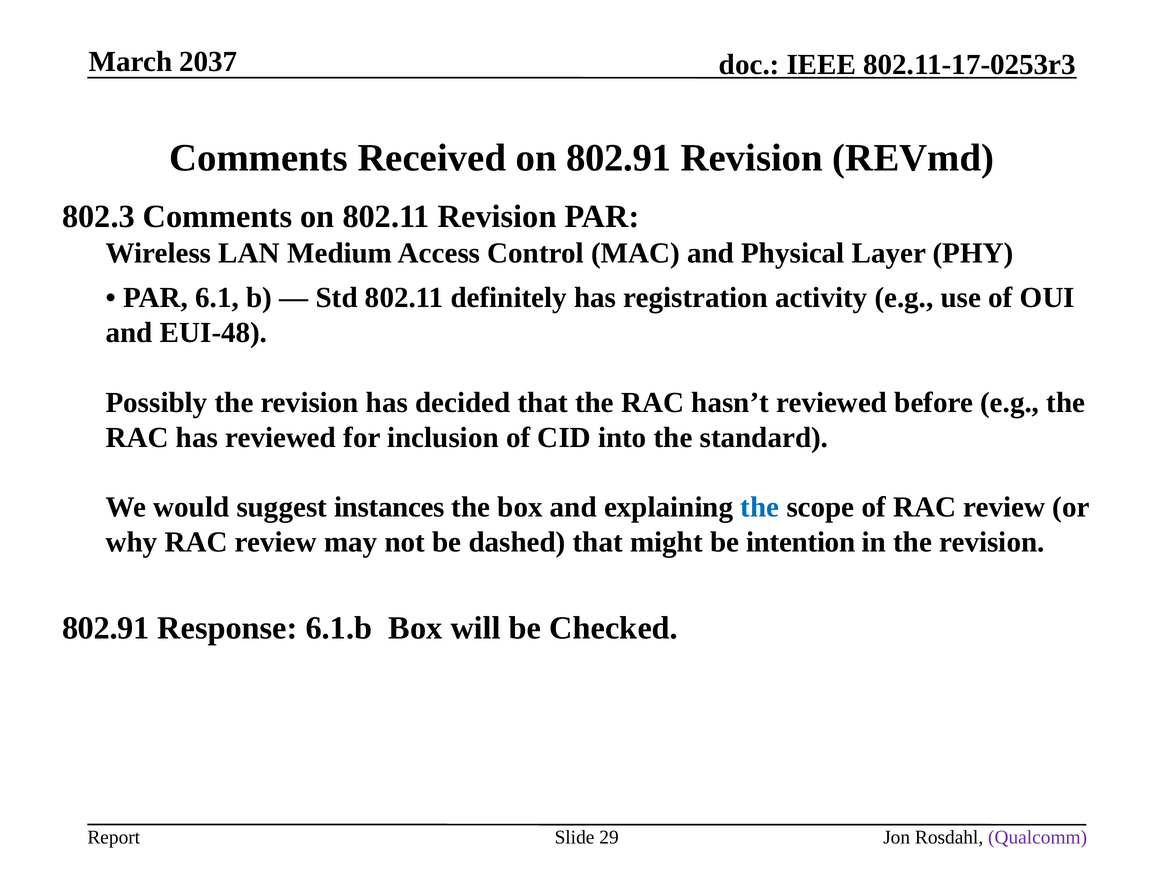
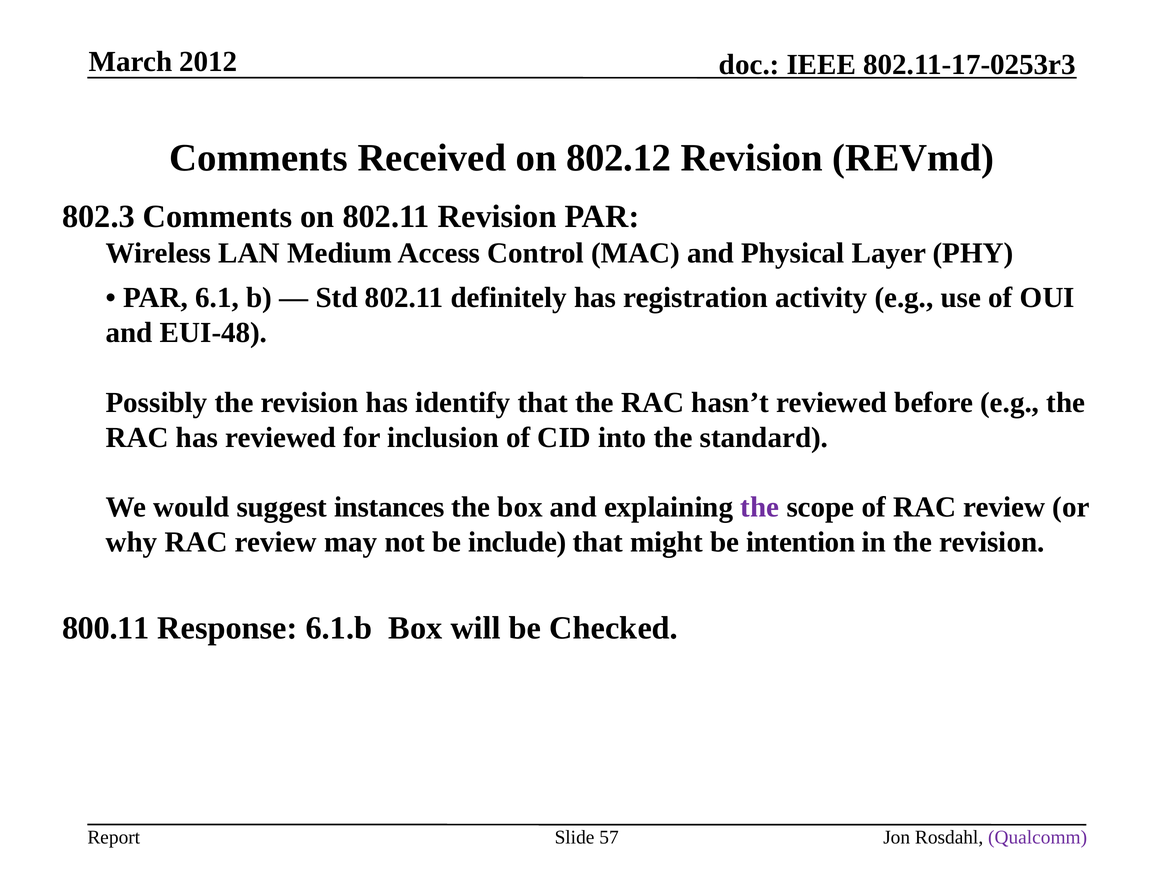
2037: 2037 -> 2012 (208, 62)
on 802.91: 802.91 -> 802.12 (619, 158)
decided: decided -> identify (463, 403)
the colour: blue -> purple (760, 507)
dashed: dashed -> include (517, 542)
802.91: 802.91 -> 800.11 (106, 628)
29: 29 -> 57 (609, 837)
